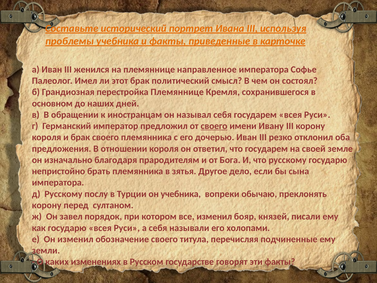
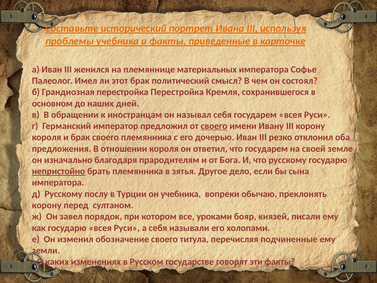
направленное: направленное -> материальных (207, 69)
перестройка Племяннице: Племяннице -> Перестройка (177, 92)
непристойно underline: none -> present (58, 171)
все изменил: изменил -> уроками (214, 216)
